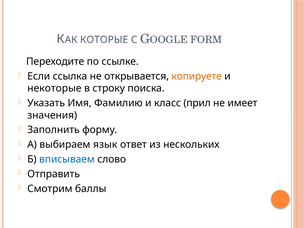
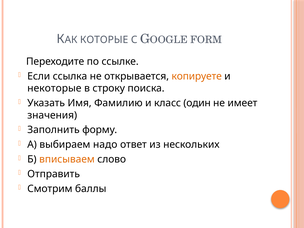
прил: прил -> один (197, 103)
язык: язык -> надо (105, 145)
вписываем colour: blue -> orange (67, 159)
